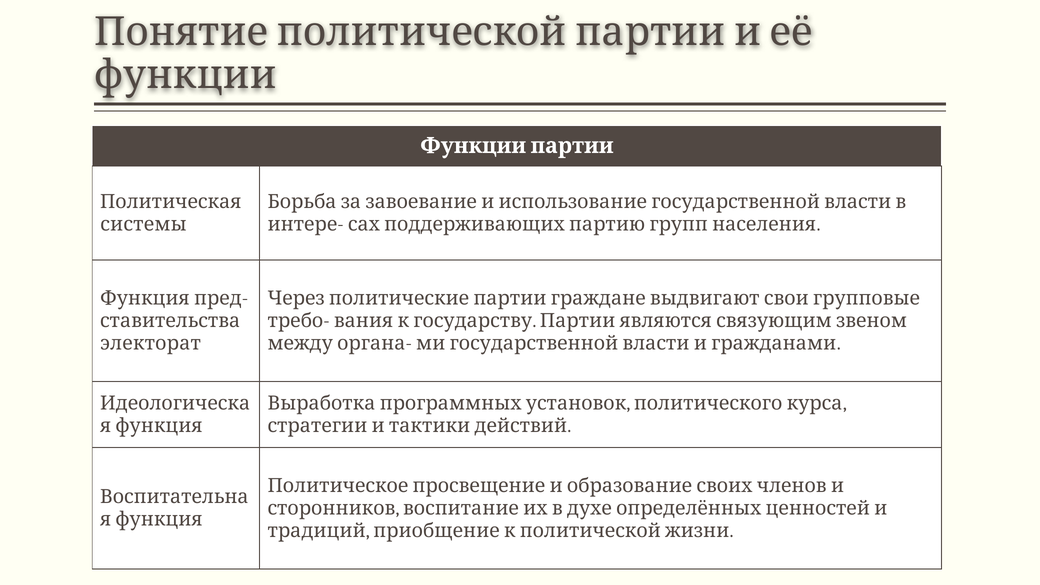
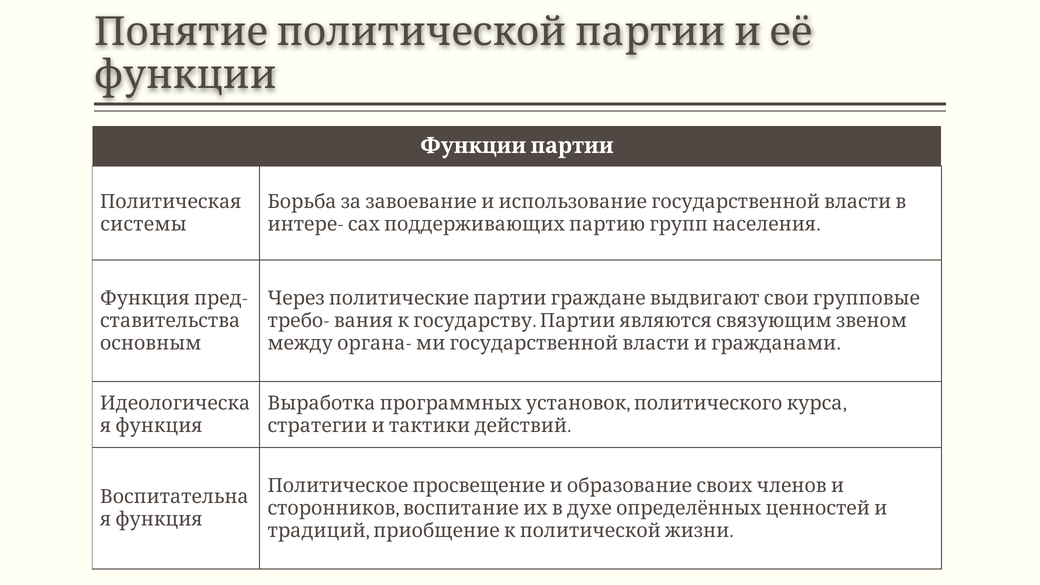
электорат: электорат -> основным (151, 343)
